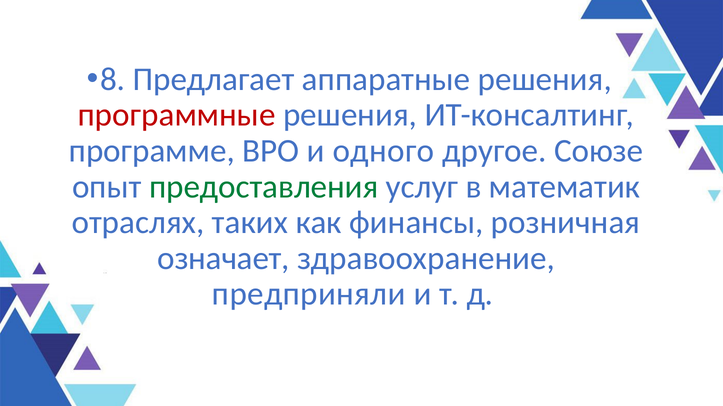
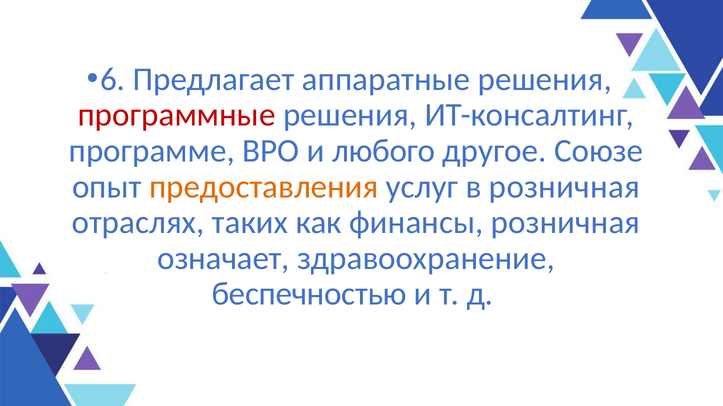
8: 8 -> 6 (113, 79)
одного: одного -> любого (384, 151)
предоставления colour: green -> orange (264, 187)
в математик: математик -> розничная (564, 187)
предприняли: предприняли -> беспечностью (309, 294)
